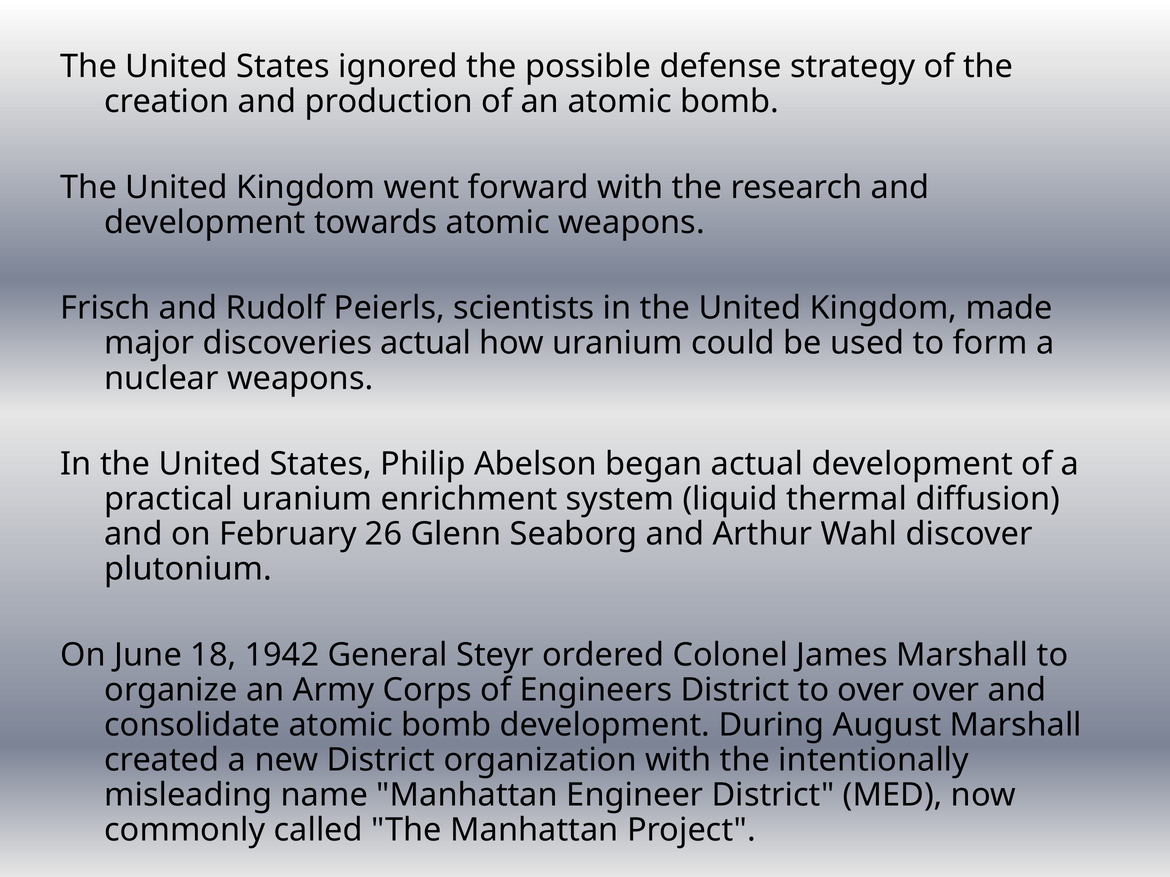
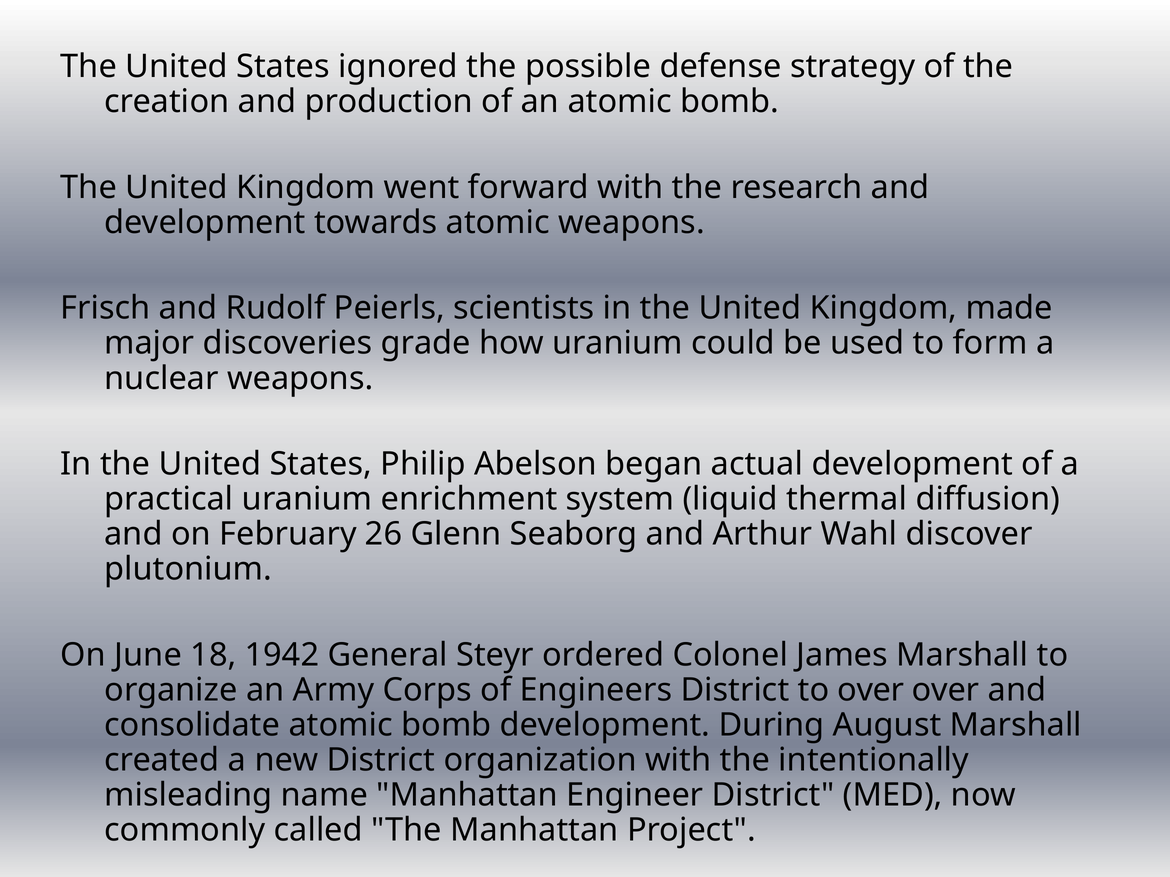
discoveries actual: actual -> grade (426, 343)
